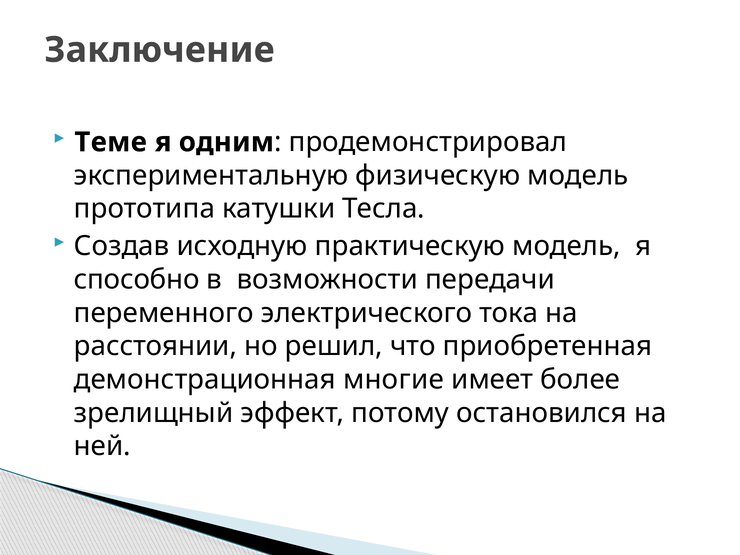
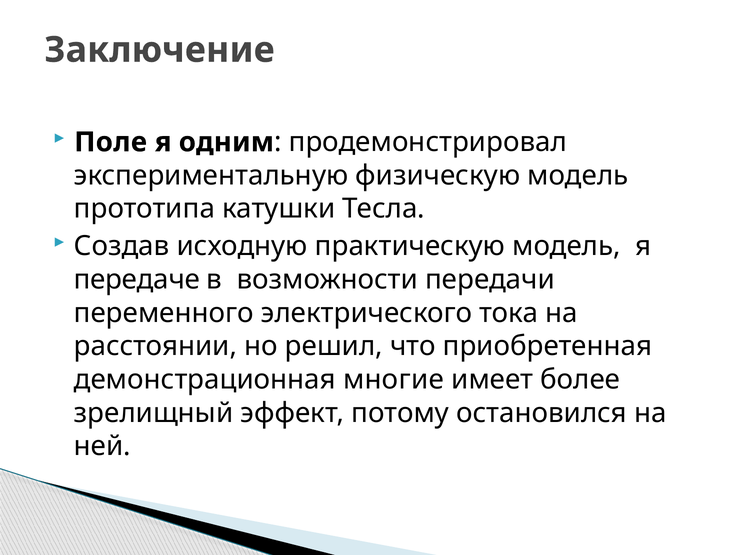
Теме: Теме -> Поле (111, 142)
способно: способно -> передаче (137, 280)
